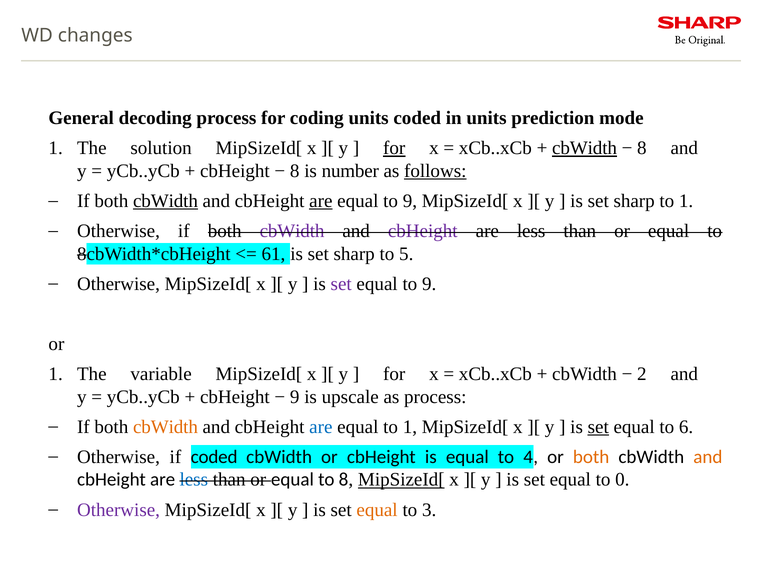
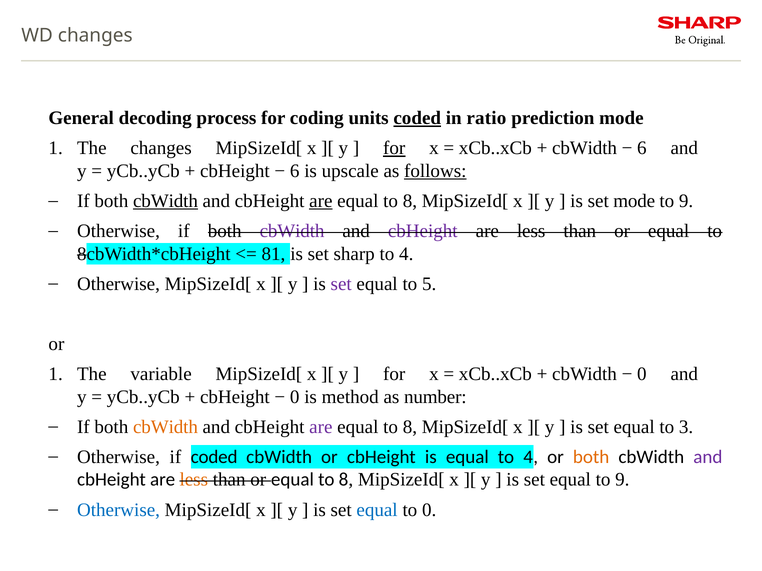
coded underline: none -> present (417, 118)
in units: units -> ratio (486, 118)
The solution: solution -> changes (161, 148)
cbWidth underline: present -> none (585, 148)
8: 8 -> 6 (642, 148)
8: 8 -> 6 (295, 171)
number: number -> upscale (350, 171)
9: 9 -> 8 (410, 201)
sharp: sharp -> mode (634, 201)
1: 1 -> 9 (686, 201)
61: 61 -> 81 (273, 254)
5: 5 -> 4 (406, 254)
9: 9 -> 5 (429, 284)
2: 2 -> 0 (642, 374)
9: 9 -> 0 (295, 397)
upscale: upscale -> method (350, 397)
as process: process -> number (435, 397)
are colour: blue -> purple (321, 427)
1: 1 -> 8 (410, 427)
set underline: present -> none (598, 427)
6: 6 -> 3 (686, 427)
and colour: orange -> purple (708, 457)
less colour: blue -> orange (194, 480)
MipSizeId[ underline: present -> none (401, 480)
equal to 0: 0 -> 9 (622, 480)
Otherwise colour: purple -> blue (119, 510)
equal colour: orange -> blue (377, 510)
to 3: 3 -> 0 (429, 510)
